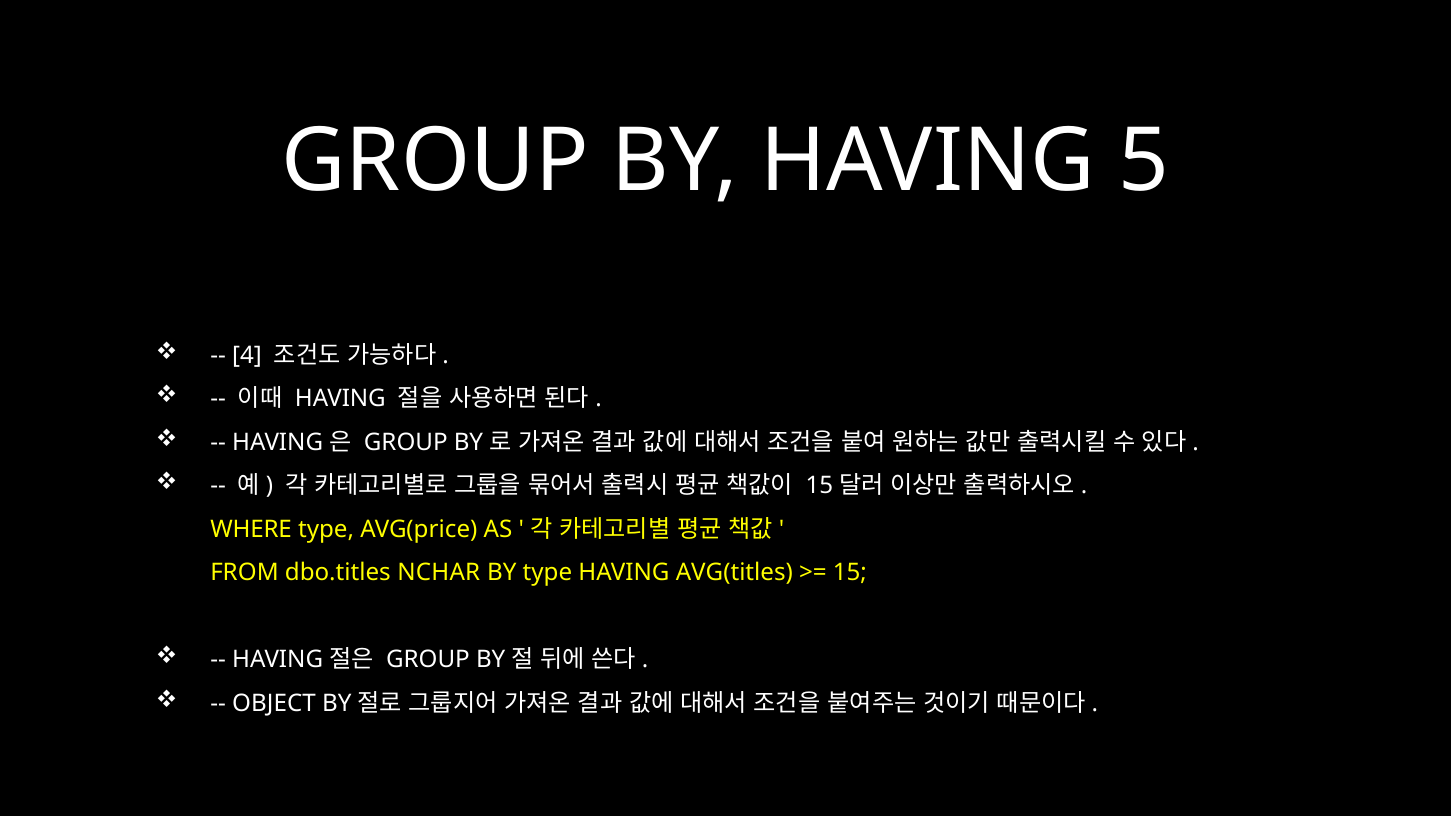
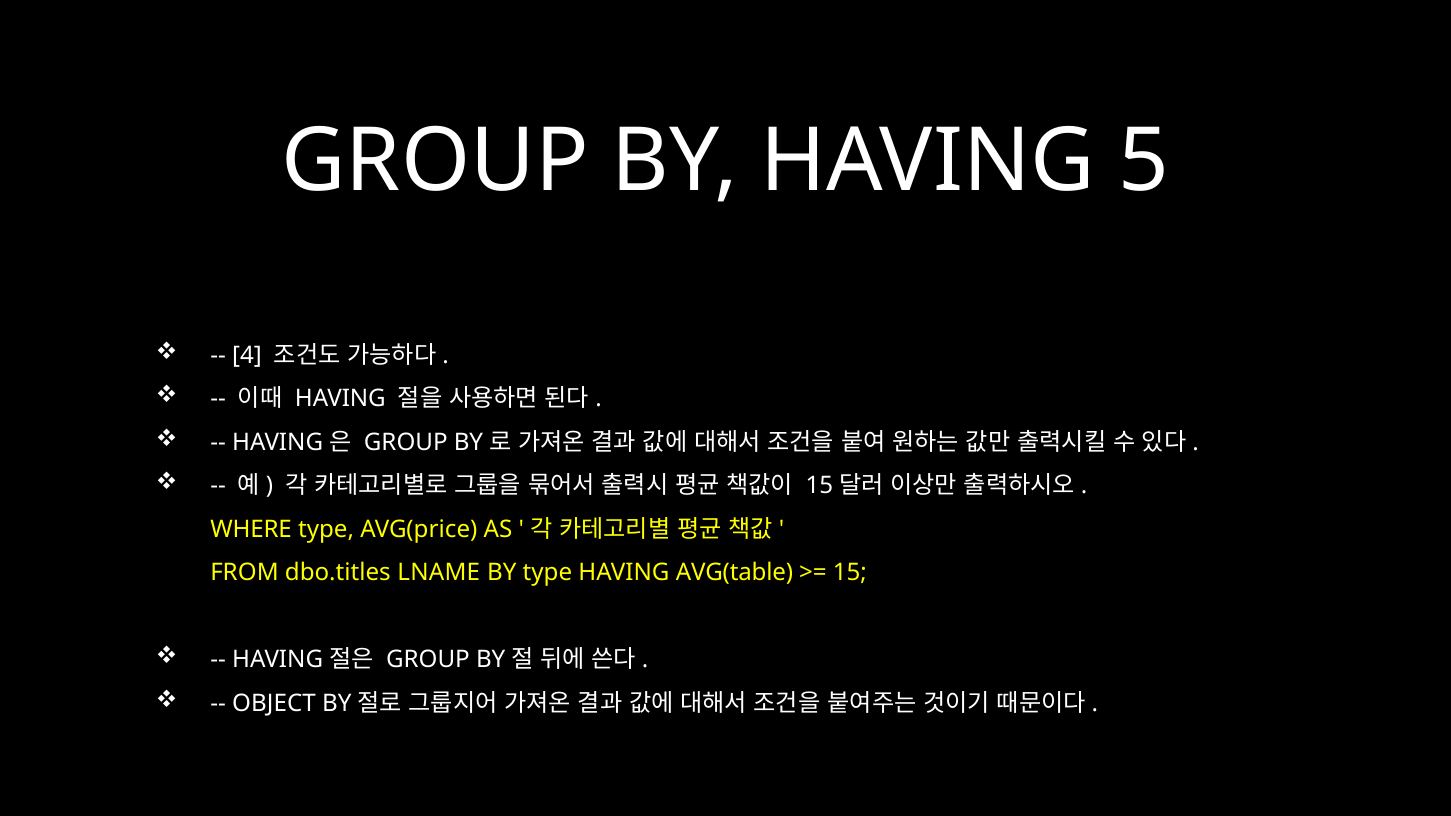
NCHAR: NCHAR -> LNAME (439, 573)
AVG(titles: AVG(titles -> AVG(table (734, 573)
